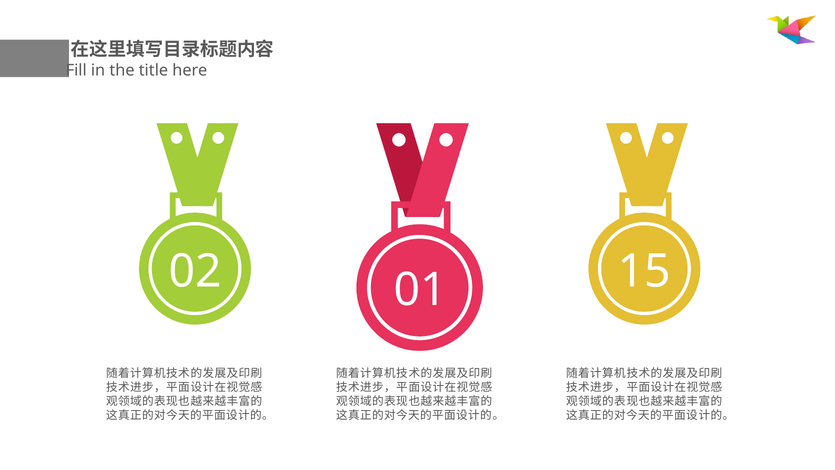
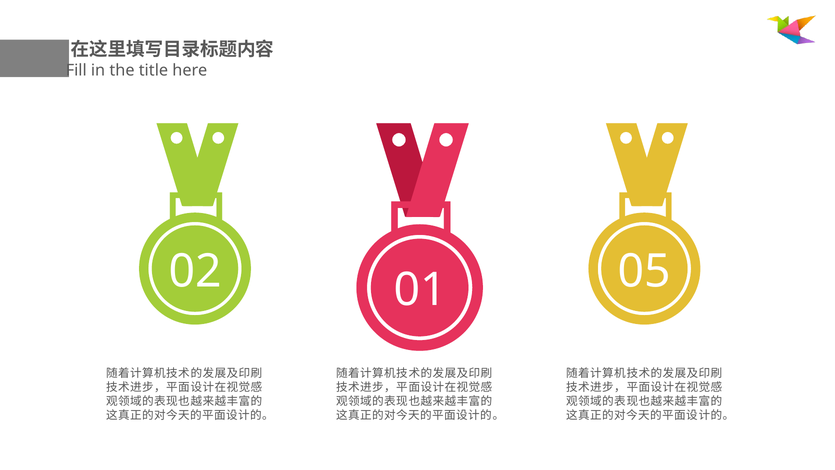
15: 15 -> 05 (644, 271)
